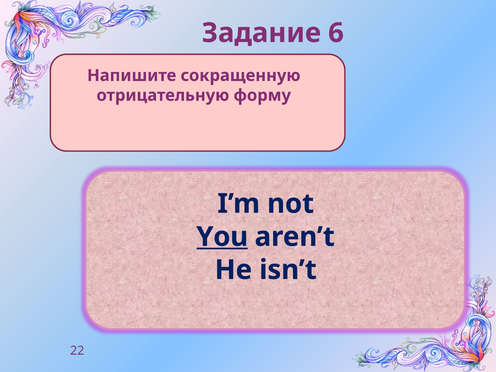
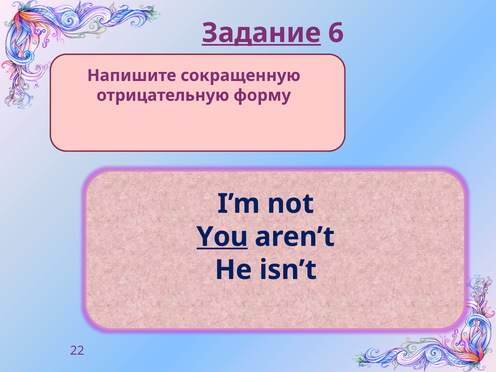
Задание underline: none -> present (261, 33)
